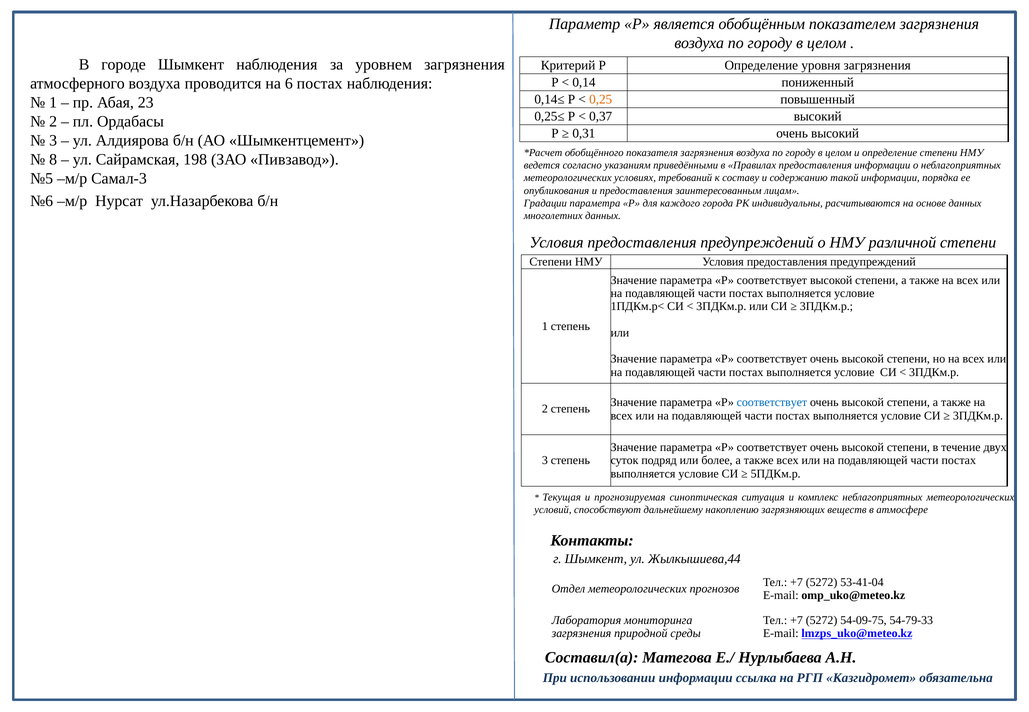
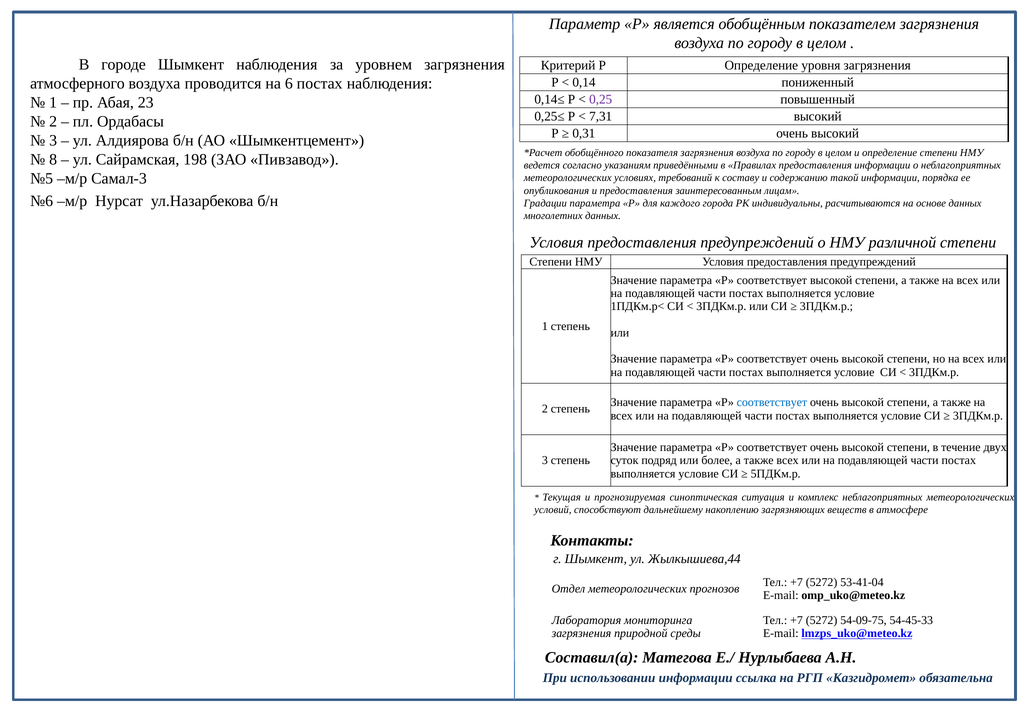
0,25 colour: orange -> purple (601, 99)
0,37: 0,37 -> 7,31 (601, 116)
54-79-33: 54-79-33 -> 54-45-33 (911, 621)
